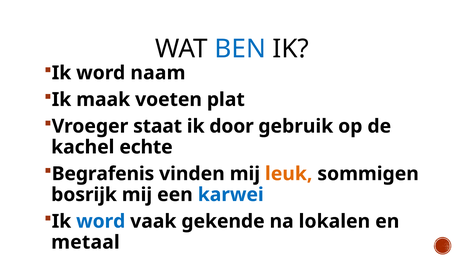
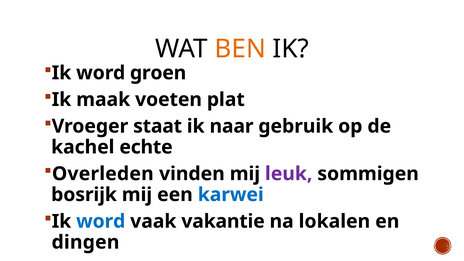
BEN colour: blue -> orange (240, 49)
naam: naam -> groen (158, 73)
door: door -> naar (232, 126)
Begrafenis: Begrafenis -> Overleden (103, 174)
leuk colour: orange -> purple (289, 174)
gekende: gekende -> vakantie (223, 221)
metaal: metaal -> dingen (85, 242)
